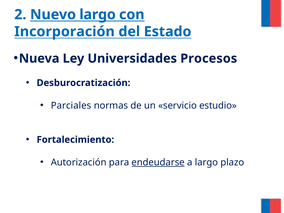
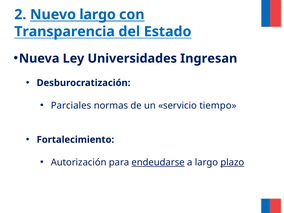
Incorporación: Incorporación -> Transparencia (65, 32)
Procesos: Procesos -> Ingresan (209, 58)
estudio: estudio -> tiempo (218, 106)
plazo underline: none -> present (232, 162)
